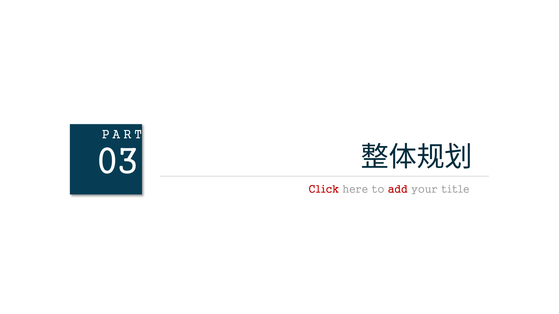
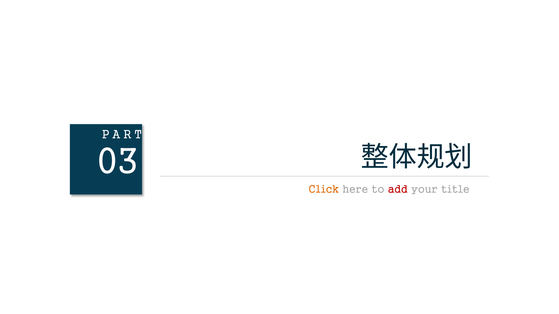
Click colour: red -> orange (324, 190)
